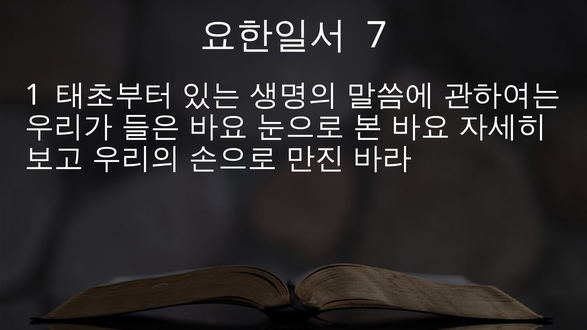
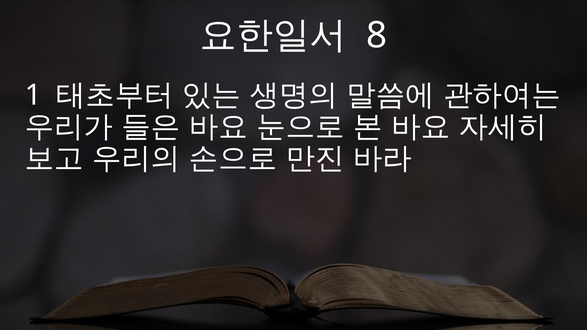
7: 7 -> 8 (377, 35)
